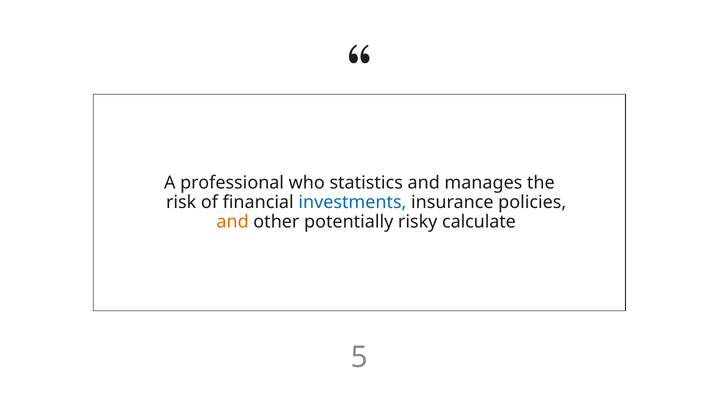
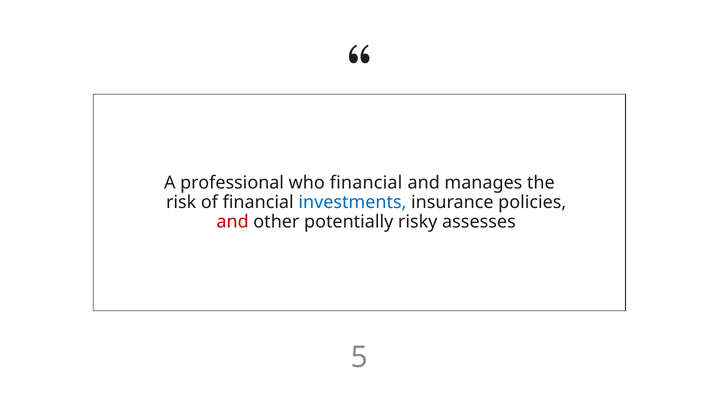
who statistics: statistics -> financial (366, 183)
and colour: orange -> red (233, 222)
calculate: calculate -> assesses (479, 222)
